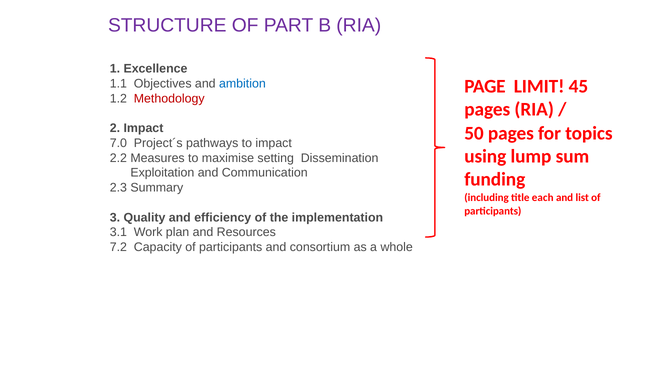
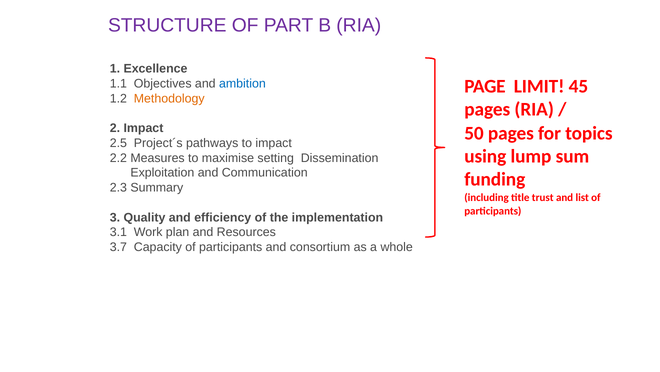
Methodology colour: red -> orange (169, 98)
7.0: 7.0 -> 2.5 (118, 143)
each: each -> trust (543, 197)
7.2: 7.2 -> 3.7 (118, 247)
